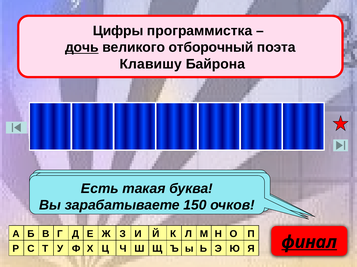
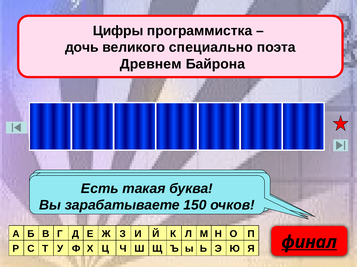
дочь underline: present -> none (82, 48)
отборочный: отборочный -> специально (211, 48)
Клавишу: Клавишу -> Древнем (151, 64)
